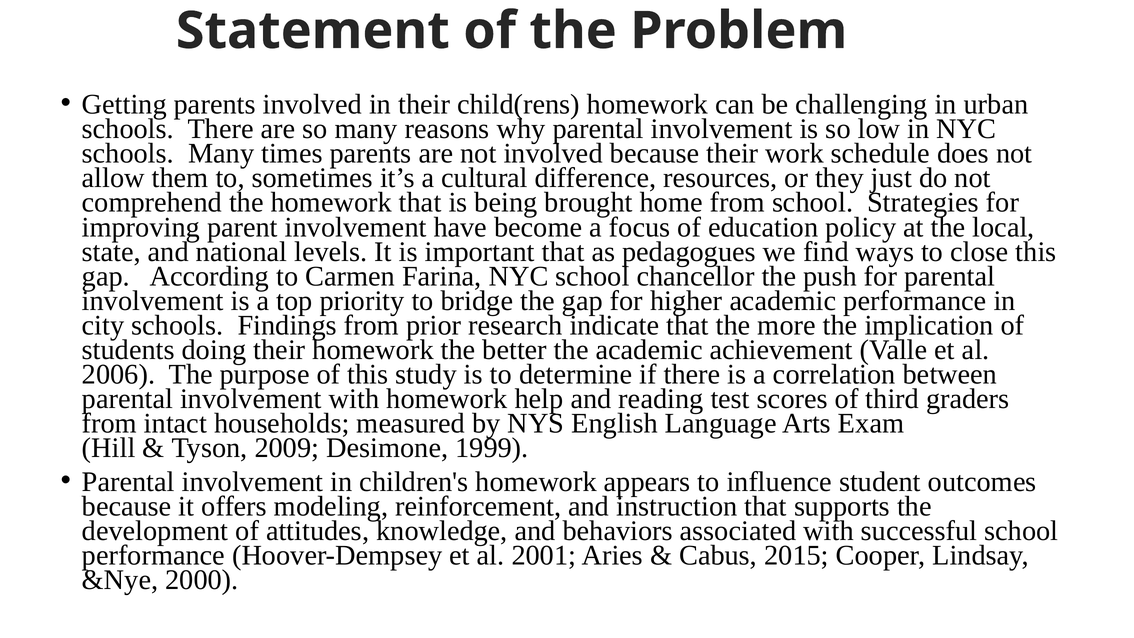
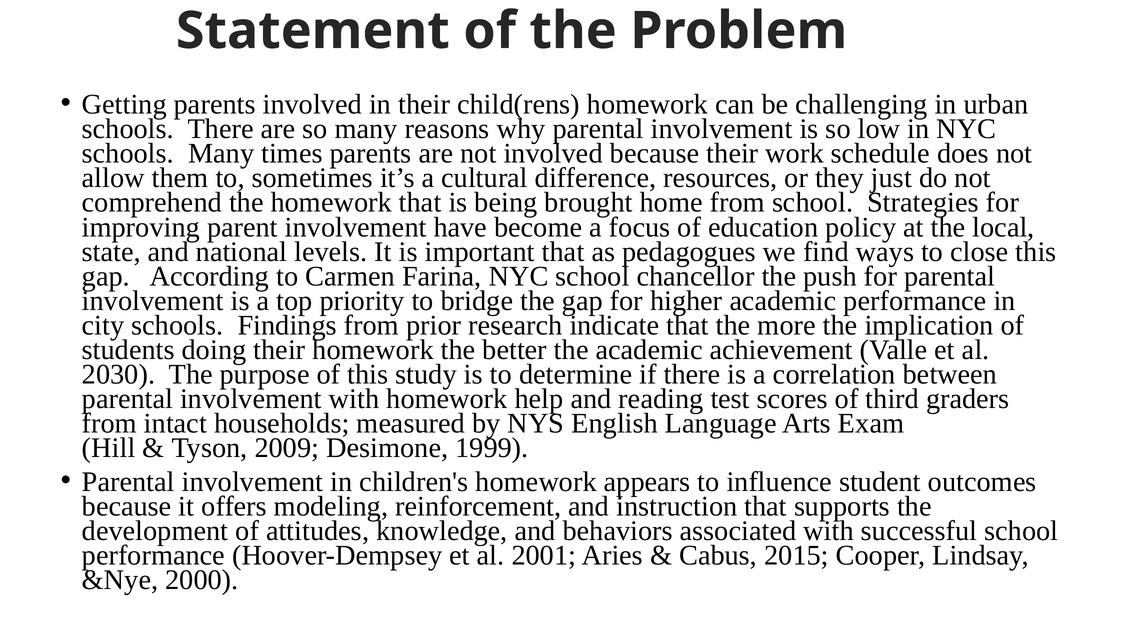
2006: 2006 -> 2030 (119, 374)
